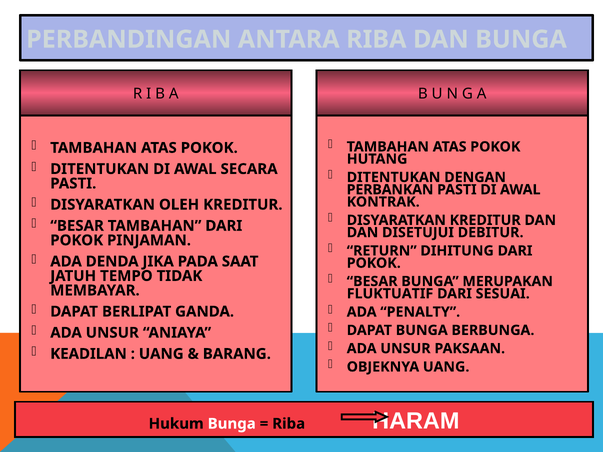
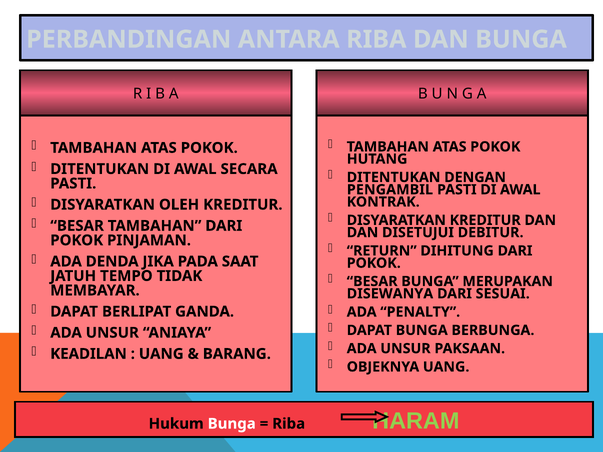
PERBANKAN: PERBANKAN -> PENGAMBIL (390, 190)
FLUKTUATIF: FLUKTUATIF -> DISEWANYA (390, 294)
HARAM colour: white -> light green (416, 421)
